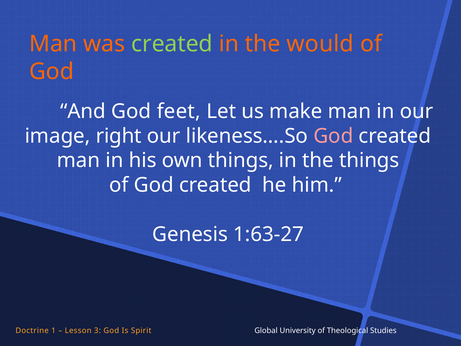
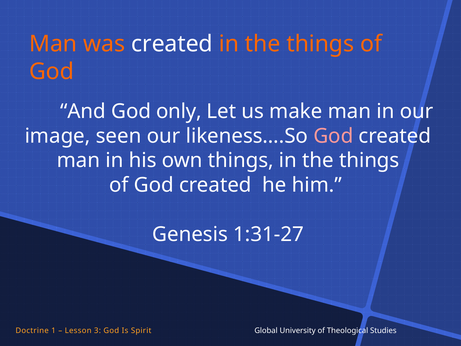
created colour: light green -> white (172, 44)
would: would -> things (320, 44)
feet: feet -> only (179, 111)
right: right -> seen (119, 136)
1:63-27: 1:63-27 -> 1:31-27 (269, 234)
